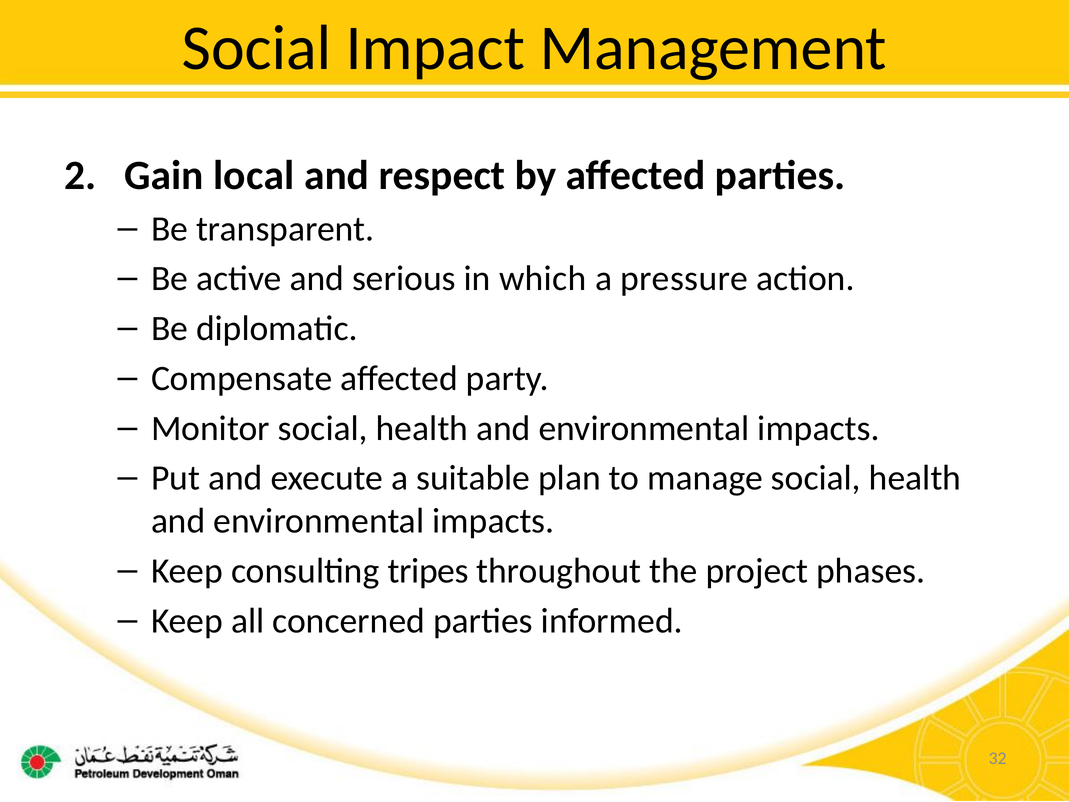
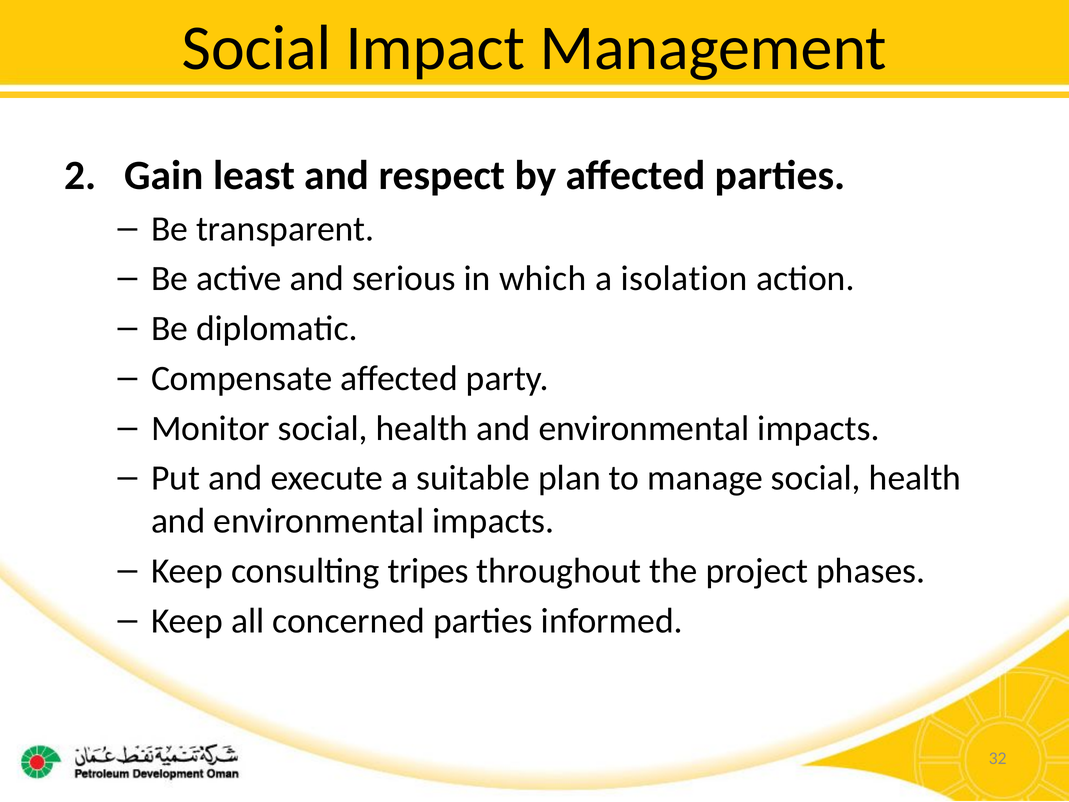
local: local -> least (254, 176)
pressure: pressure -> isolation (684, 279)
